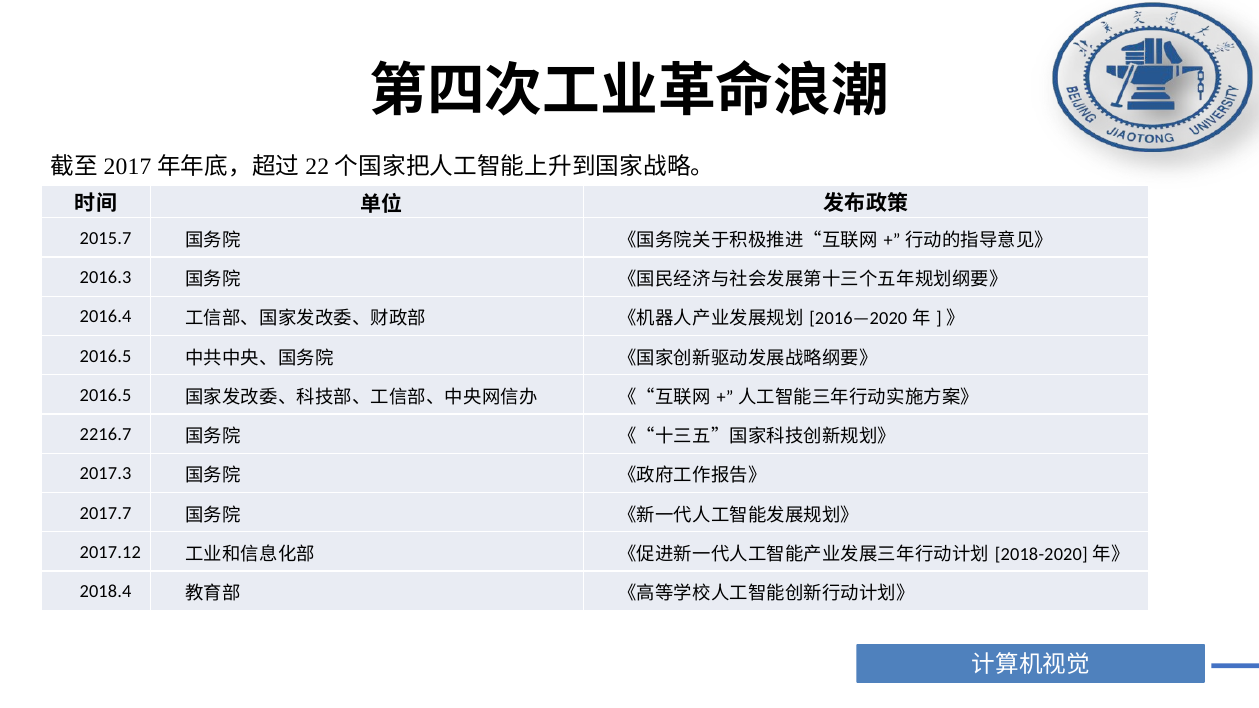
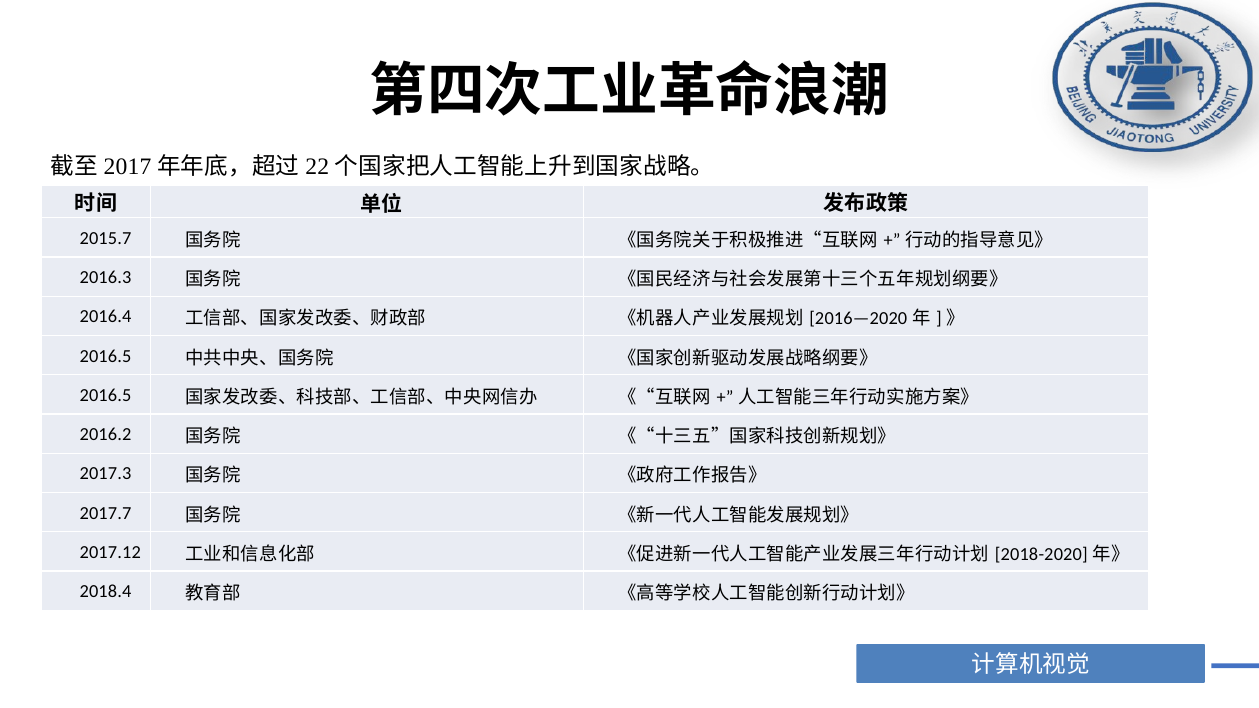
2216.7: 2216.7 -> 2016.2 (105, 435)
